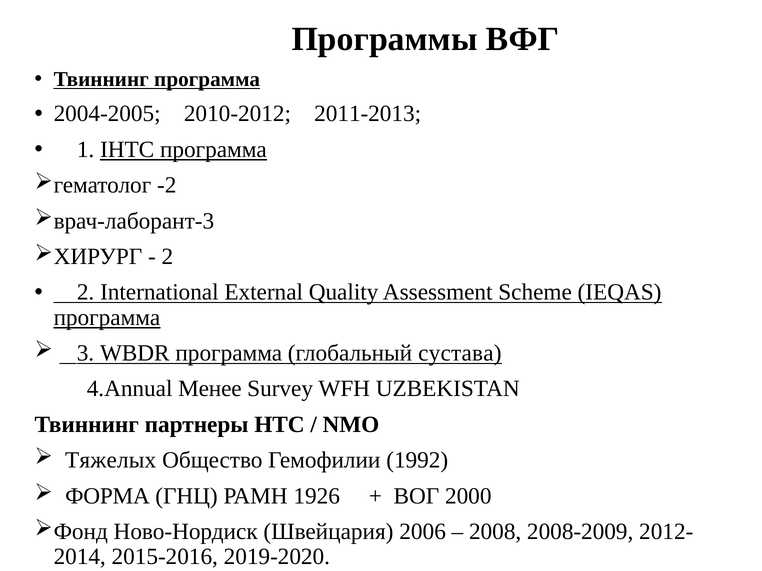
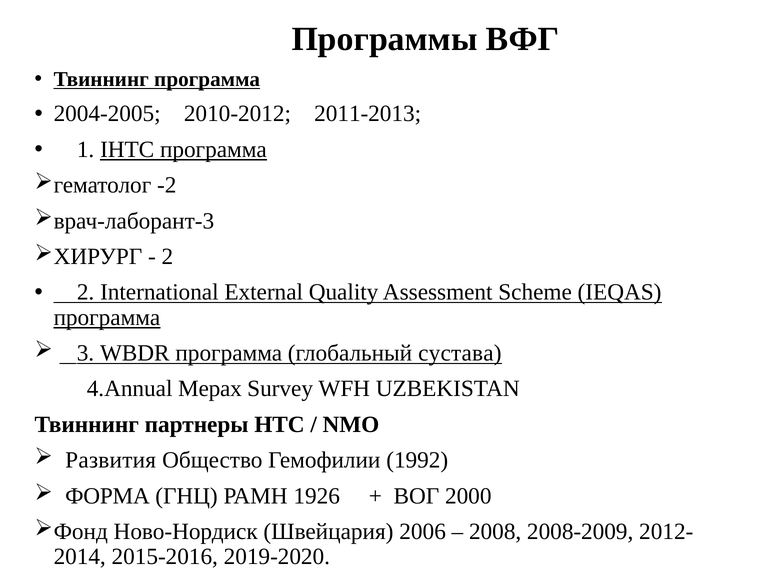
Менее: Менее -> Мерах (210, 389)
Тяжелых: Тяжелых -> Развития (111, 461)
